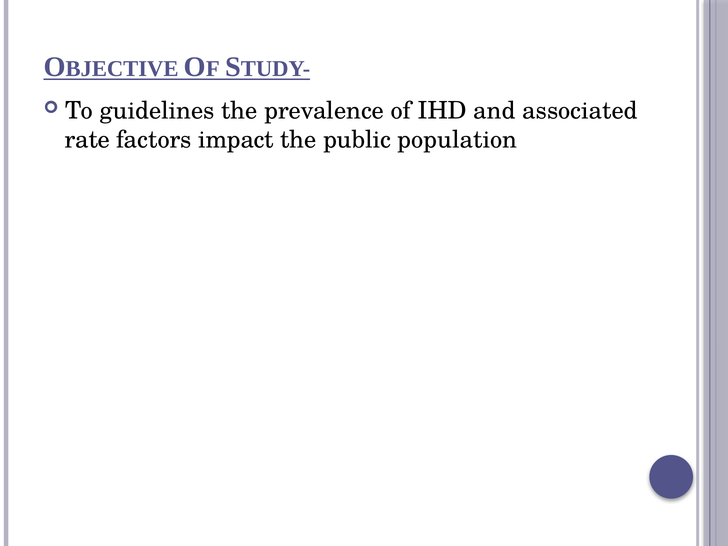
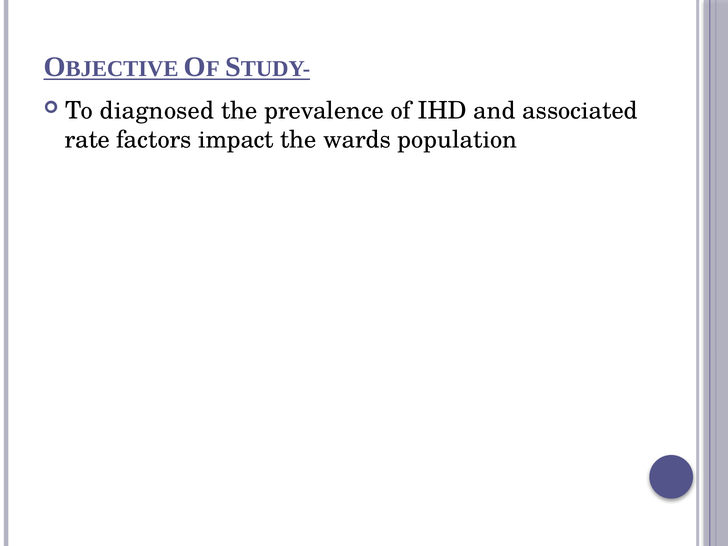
guidelines: guidelines -> diagnosed (157, 111)
public: public -> wards (357, 140)
